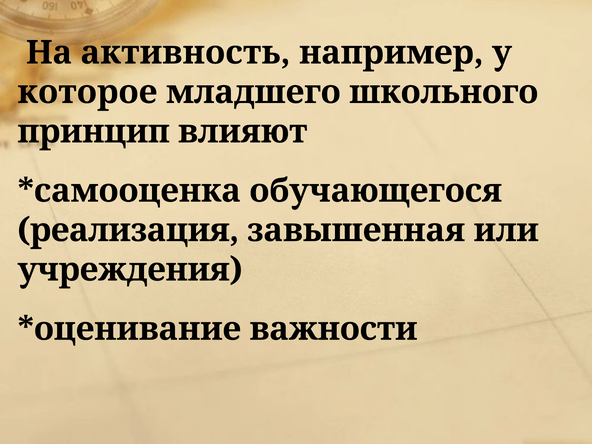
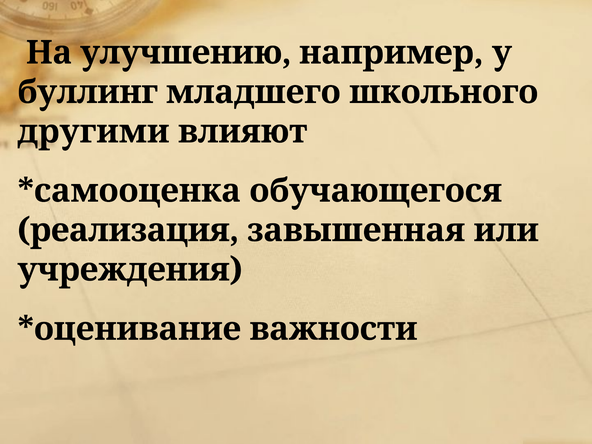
активность: активность -> улучшению (186, 53)
которое: которое -> буллинг (88, 92)
принцип: принцип -> другими (93, 132)
